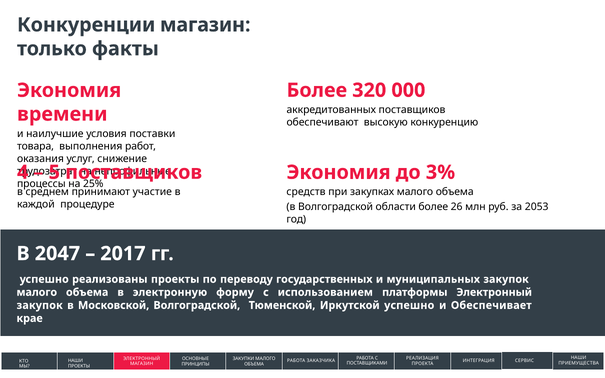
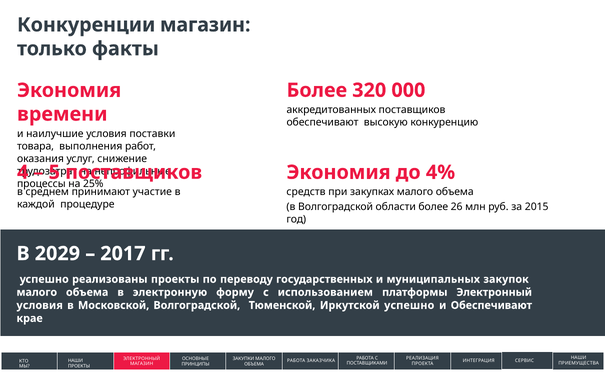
3%: 3% -> 4% (440, 172)
2053: 2053 -> 2015 (537, 207)
2047: 2047 -> 2029 (57, 254)
закупок: закупок -> условия (40, 305)
и Обеспечивает: Обеспечивает -> Обеспечивают (491, 305)
